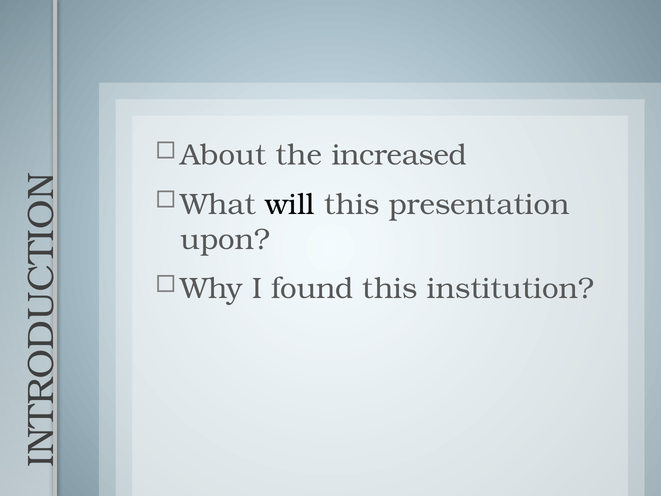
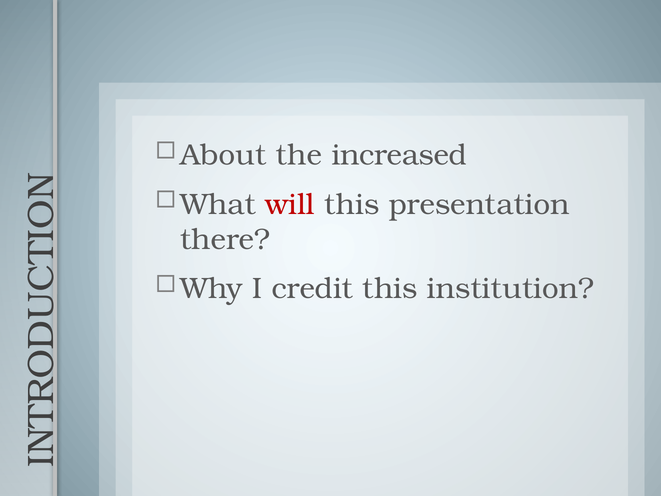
will colour: black -> red (290, 204)
upon: upon -> there (225, 240)
found: found -> credit (312, 289)
